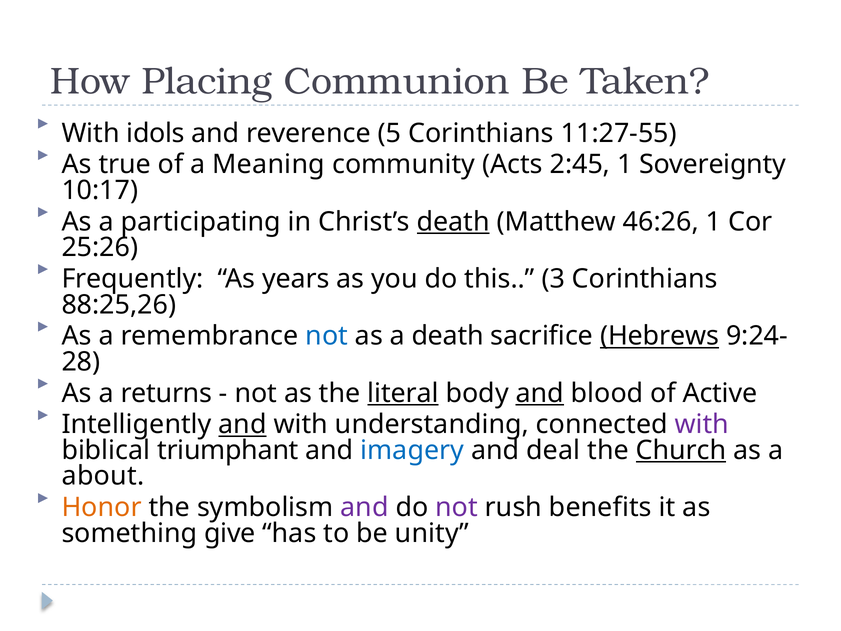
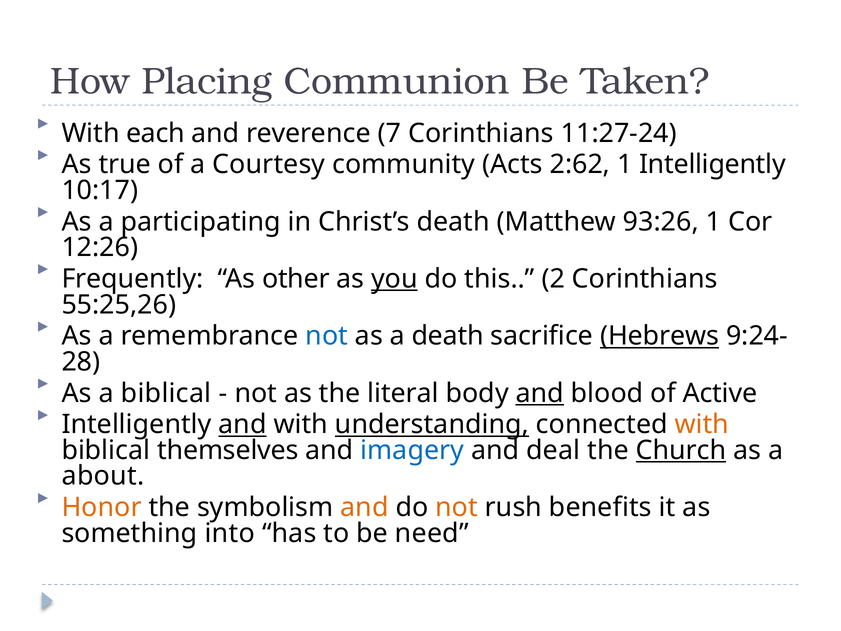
idols: idols -> each (156, 133)
5: 5 -> 7 (390, 133)
11:27-55: 11:27-55 -> 11:27-24 (619, 133)
Meaning: Meaning -> Courtesy (269, 165)
2:45: 2:45 -> 2:62 (580, 165)
1 Sovereignty: Sovereignty -> Intelligently (712, 165)
death underline: present -> none (453, 222)
46:26: 46:26 -> 93:26 (661, 222)
25:26: 25:26 -> 12:26 (100, 247)
years: years -> other (296, 279)
you underline: none -> present (394, 279)
3: 3 -> 2 (553, 279)
88:25,26: 88:25,26 -> 55:25,26 (119, 305)
a returns: returns -> biblical (166, 393)
literal underline: present -> none (403, 393)
understanding underline: none -> present (432, 424)
with colour: purple -> orange (702, 424)
triumphant: triumphant -> themselves (228, 450)
and colour: purple -> orange (364, 507)
not colour: purple -> orange (457, 507)
give: give -> into (230, 533)
unity: unity -> need (432, 533)
